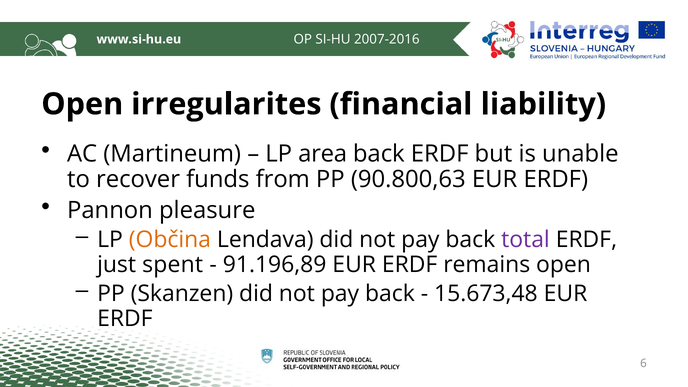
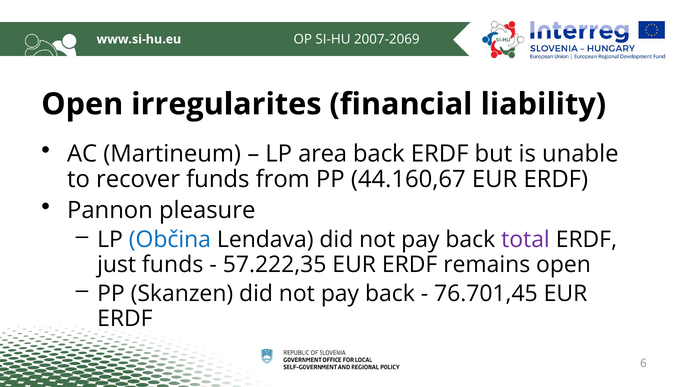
2007-2016: 2007-2016 -> 2007-2069 (387, 40)
90.800,63: 90.800,63 -> 44.160,67 (408, 180)
Občina colour: orange -> blue (170, 240)
just spent: spent -> funds (173, 265)
91.196,89: 91.196,89 -> 57.222,35 (275, 265)
15.673,48: 15.673,48 -> 76.701,45 (486, 294)
